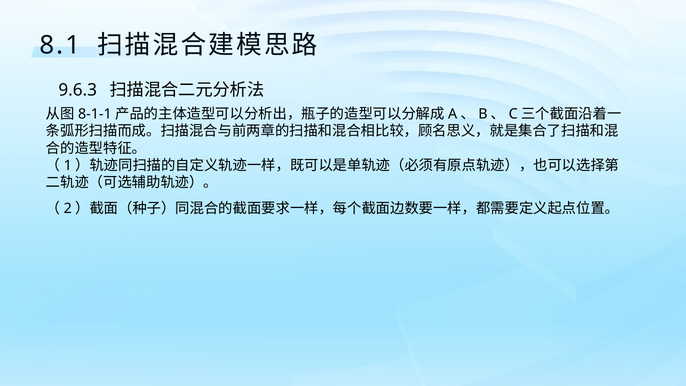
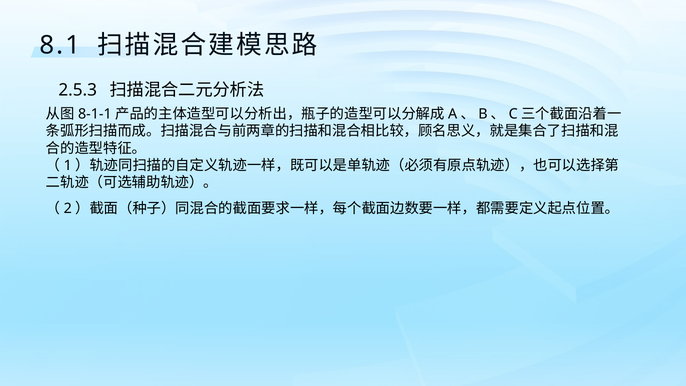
9.6.3: 9.6.3 -> 2.5.3 (78, 90)
